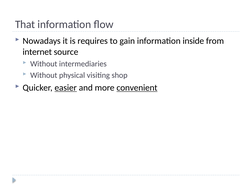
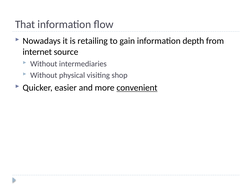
requires: requires -> retailing (93, 41)
inside: inside -> depth (193, 41)
easier underline: present -> none (66, 88)
